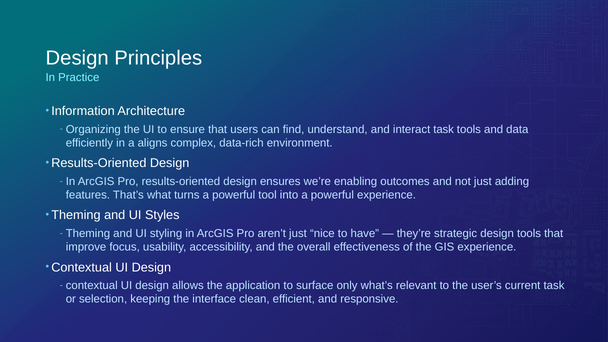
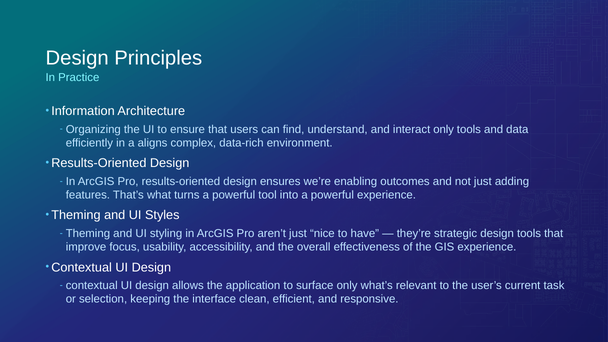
interact task: task -> only (444, 129)
